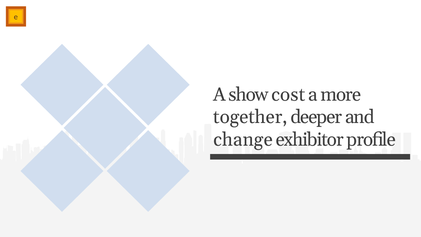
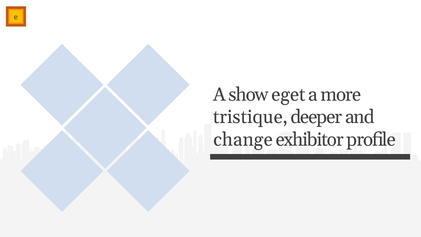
cost: cost -> eget (289, 95)
together: together -> tristique (250, 117)
